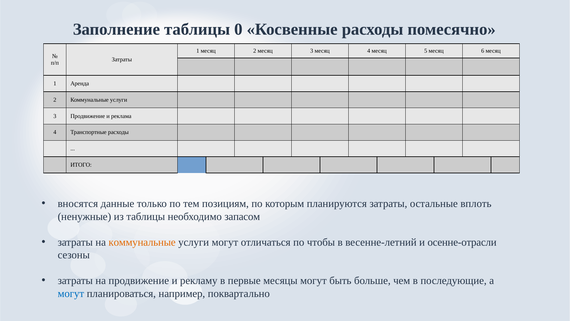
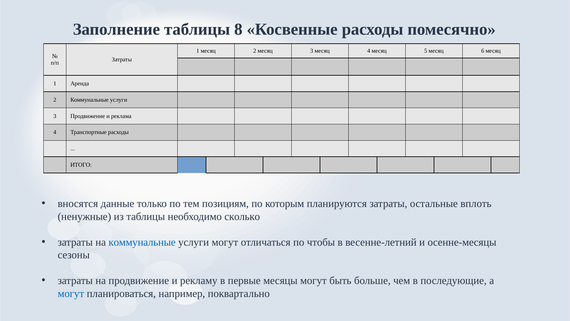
0: 0 -> 8 (238, 29)
запасом: запасом -> сколько (242, 216)
коммунальные colour: orange -> blue (142, 242)
осенне-отрасли: осенне-отрасли -> осенне-месяцы (462, 242)
